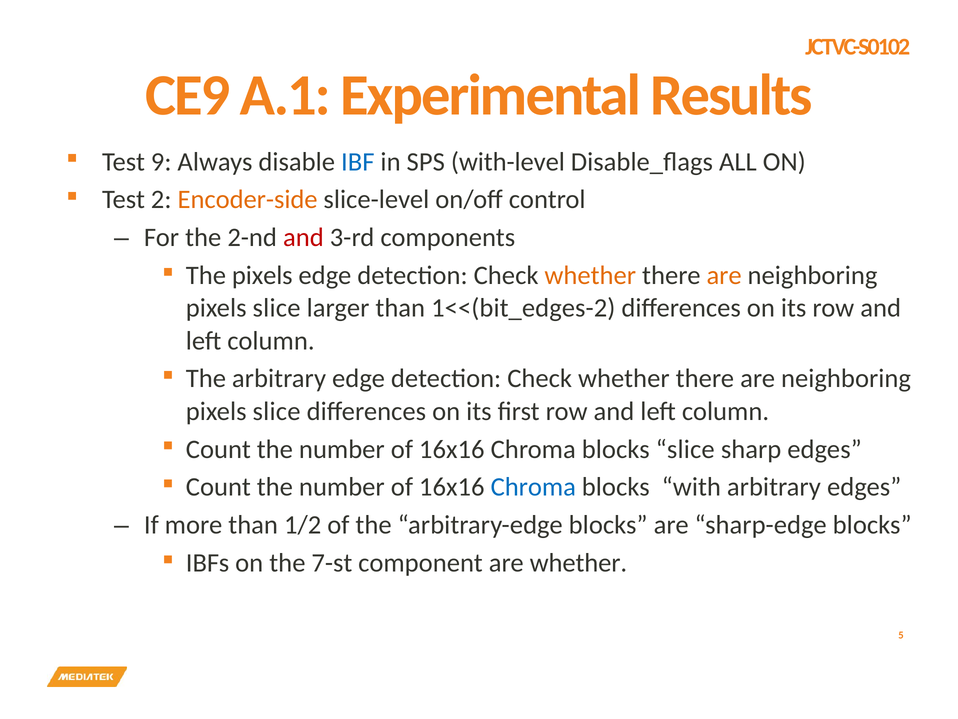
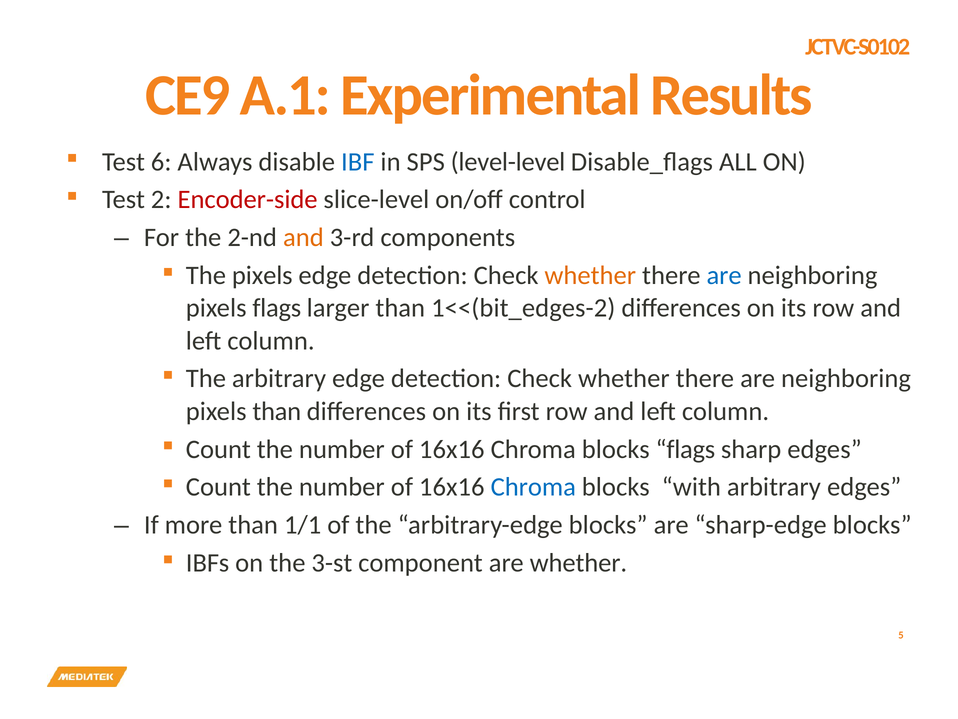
9: 9 -> 6 (161, 162)
with-level: with-level -> level-level (508, 162)
Encoder-side colour: orange -> red (248, 200)
and colour: red -> orange (303, 237)
are colour: orange -> blue (724, 275)
slice: slice -> flags (277, 308)
slice: slice -> than (277, 411)
blocks slice: slice -> flags (685, 449)
1/2: 1/2 -> 1/1 (303, 525)
7-st: 7-st -> 3-st (332, 563)
